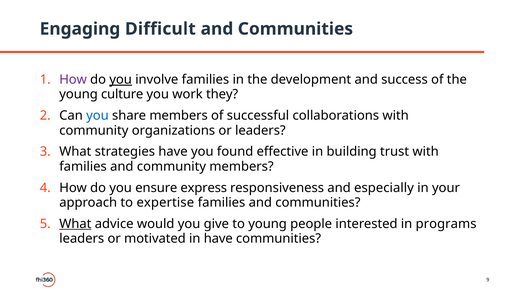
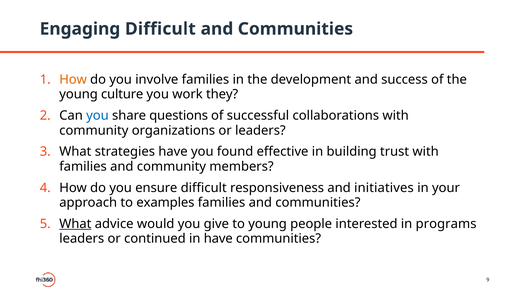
How colour: purple -> orange (73, 80)
you underline: present -> none (121, 80)
share members: members -> questions (179, 116)
ensure express: express -> difficult (204, 188)
especially: especially -> initiatives (384, 188)
expertise: expertise -> examples (165, 203)
motivated: motivated -> continued (155, 239)
